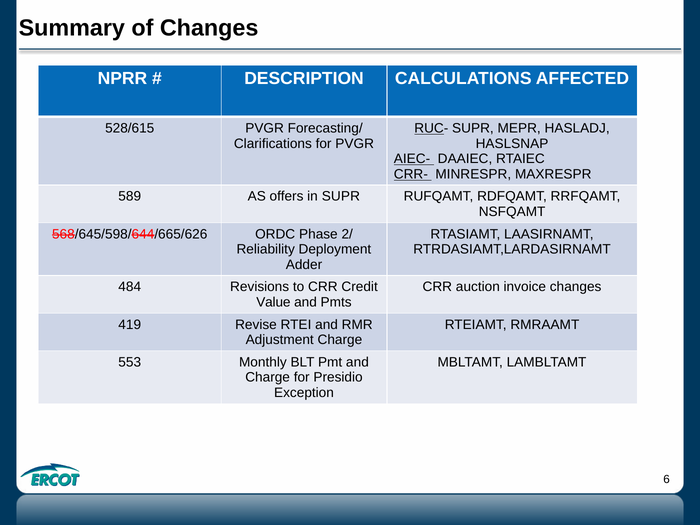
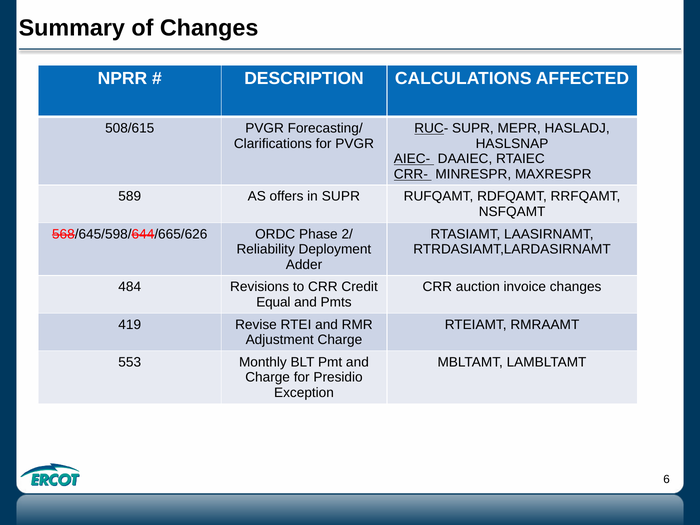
528/615: 528/615 -> 508/615 (130, 128)
Value: Value -> Equal (273, 302)
